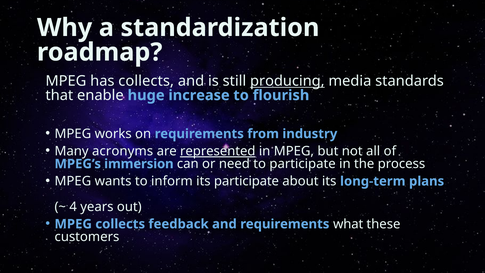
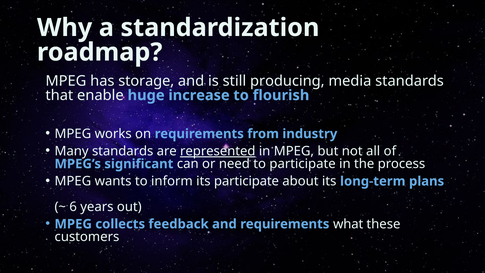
has collects: collects -> storage (146, 81)
producing underline: present -> none (287, 81)
Many acronyms: acronyms -> standards (123, 151)
immersion: immersion -> significant (139, 164)
4: 4 -> 6 (73, 207)
